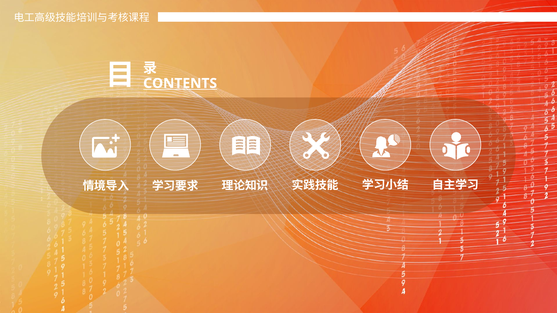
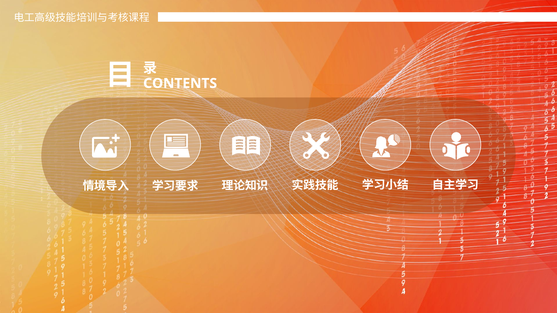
CONTENTS underline: present -> none (180, 83)
